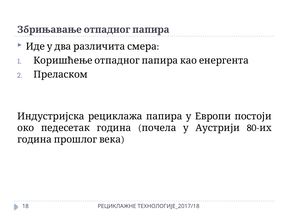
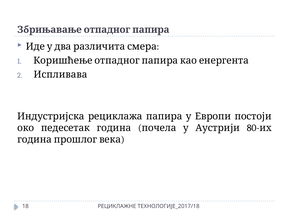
Преласком: Преласком -> Испливава (61, 74)
